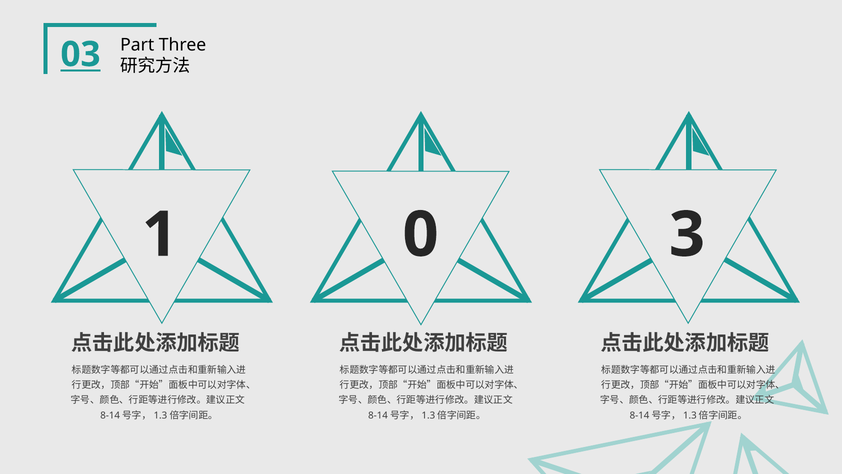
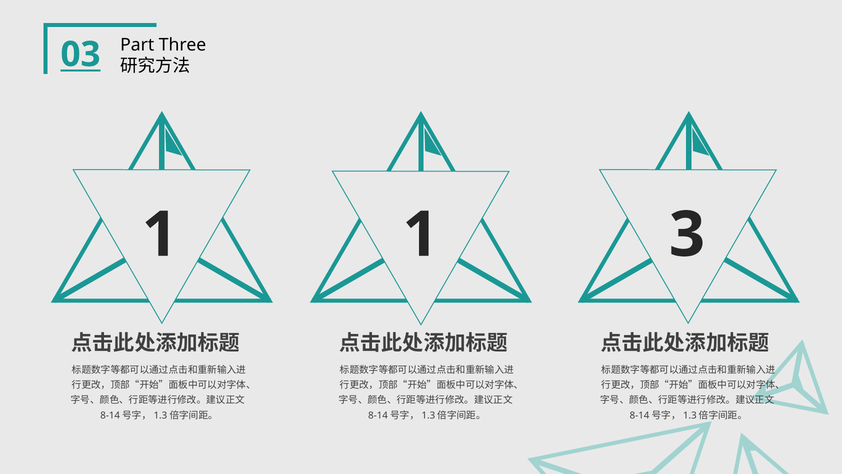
1 0: 0 -> 1 (421, 235)
